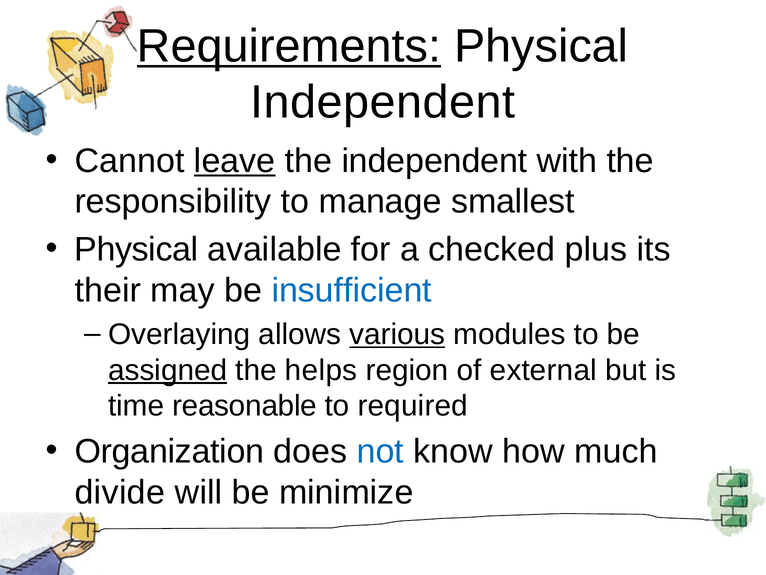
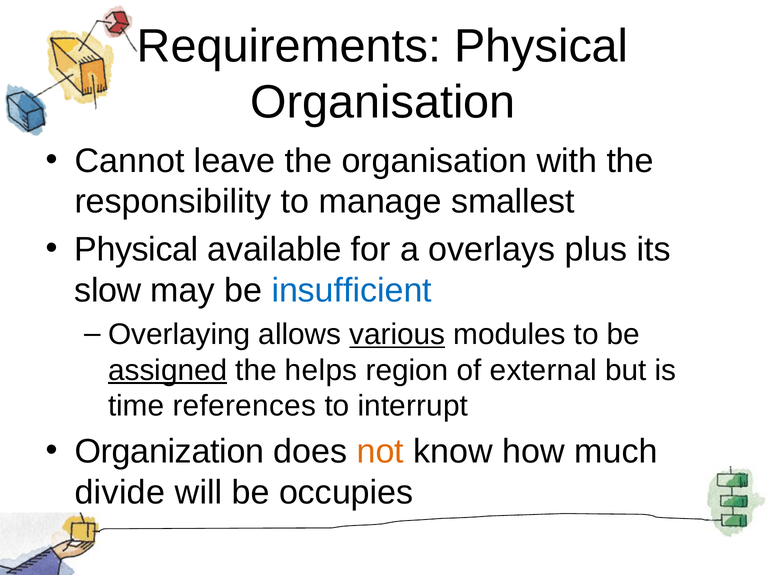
Requirements underline: present -> none (289, 46)
Independent: Independent -> Organisation (383, 102)
leave underline: present -> none (235, 161)
the independent: independent -> organisation (434, 161)
checked: checked -> overlays (492, 249)
their: their -> slow (108, 290)
reasonable: reasonable -> references (244, 406)
required: required -> interrupt (413, 406)
not colour: blue -> orange (380, 451)
minimize: minimize -> occupies (346, 492)
